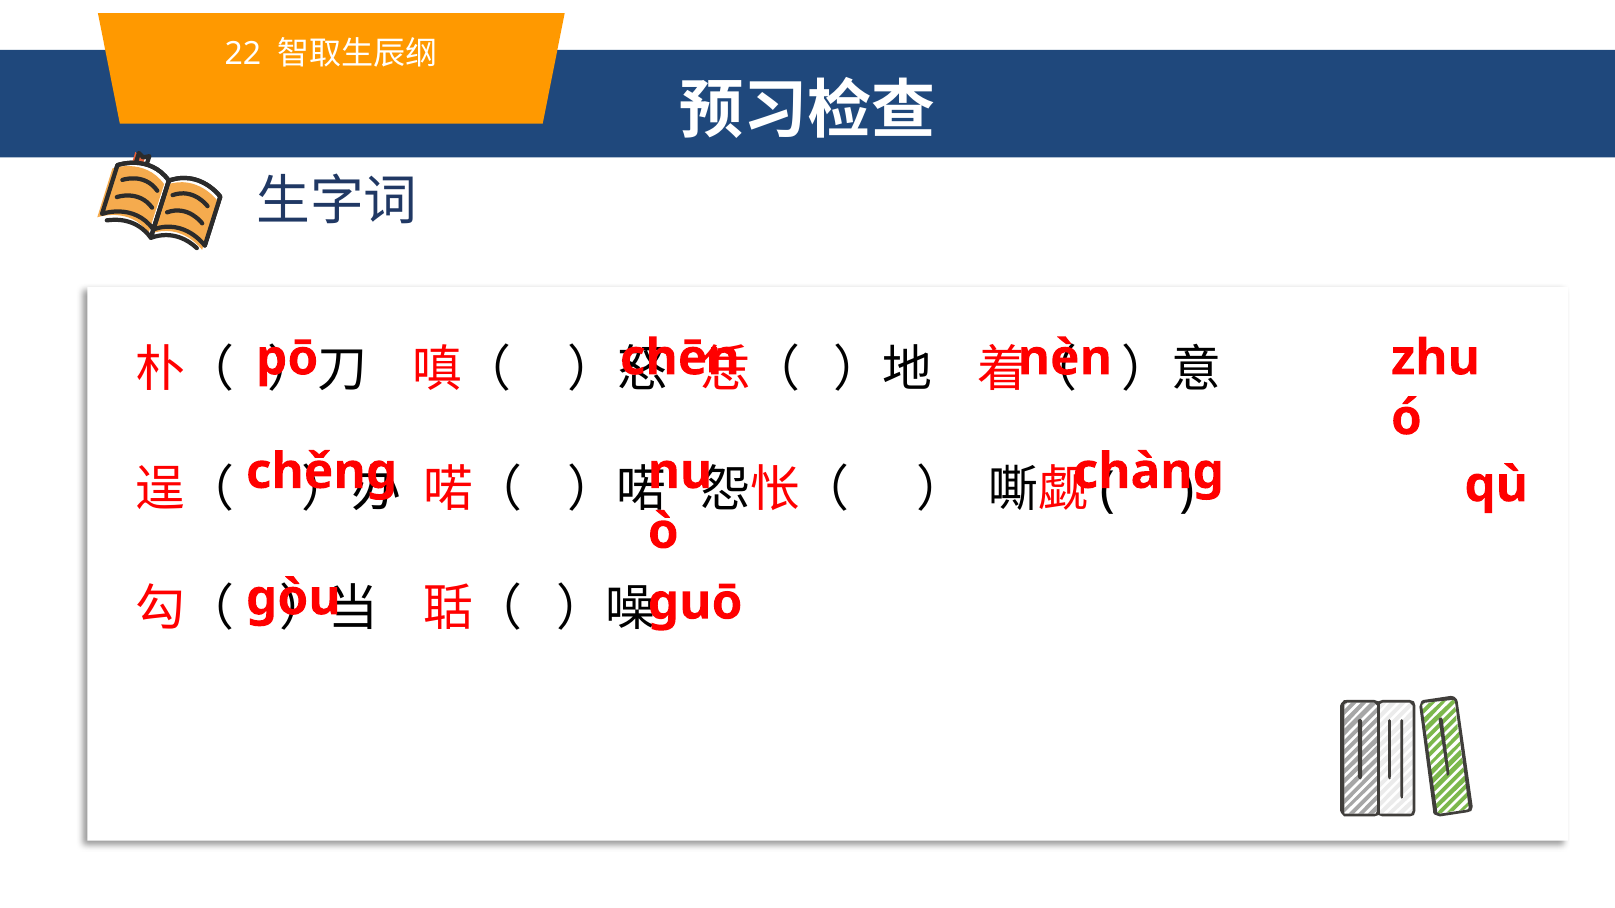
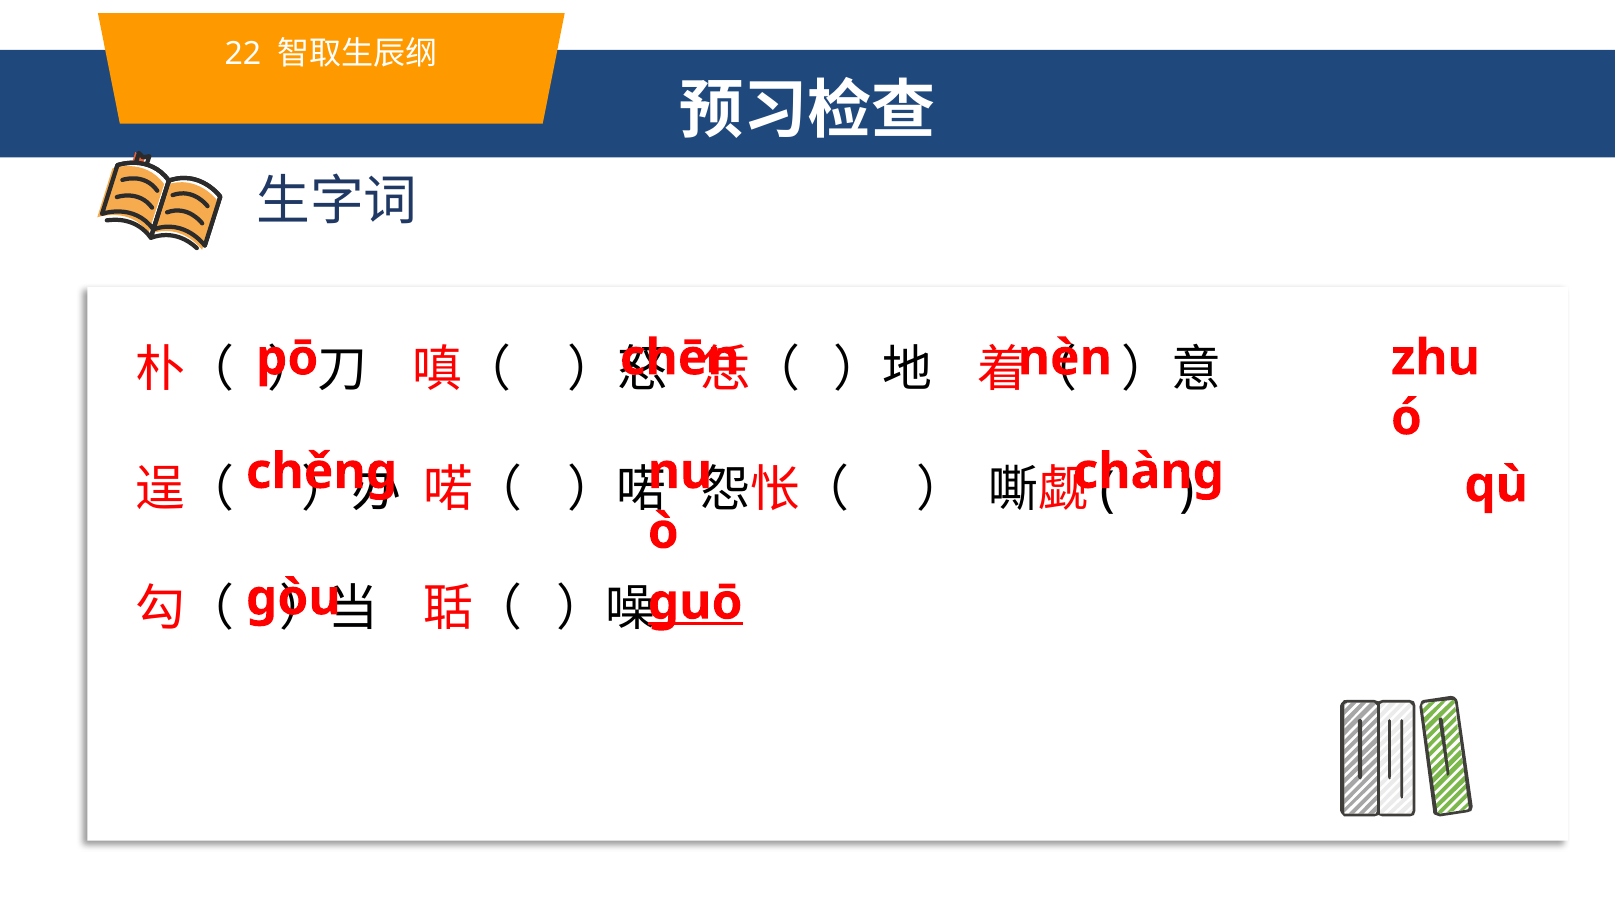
guō underline: none -> present (695, 603)
